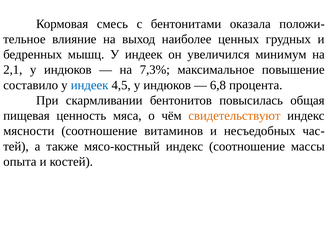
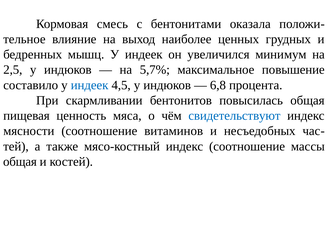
2,1: 2,1 -> 2,5 (13, 70)
7,3%: 7,3% -> 5,7% (155, 70)
свидетельствуют colour: orange -> blue (234, 116)
опыта: опыта -> общая (20, 162)
